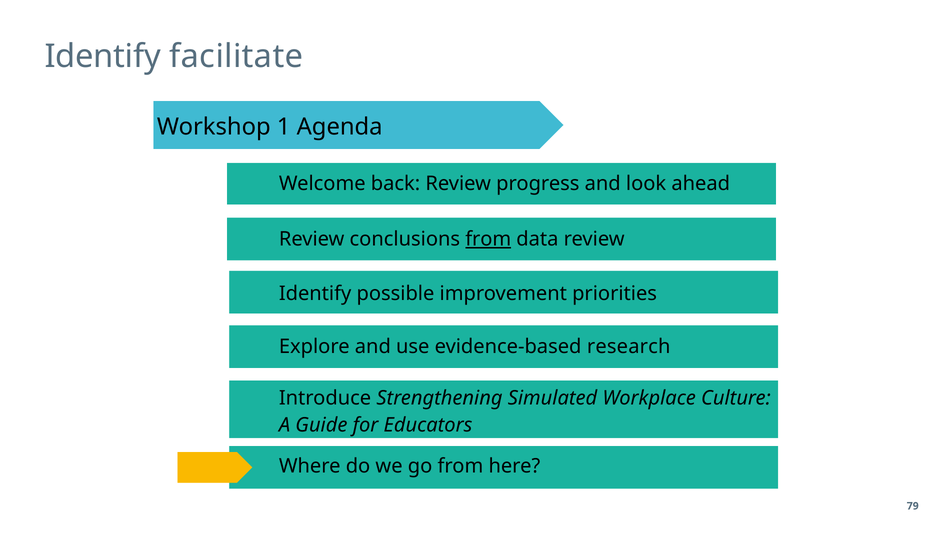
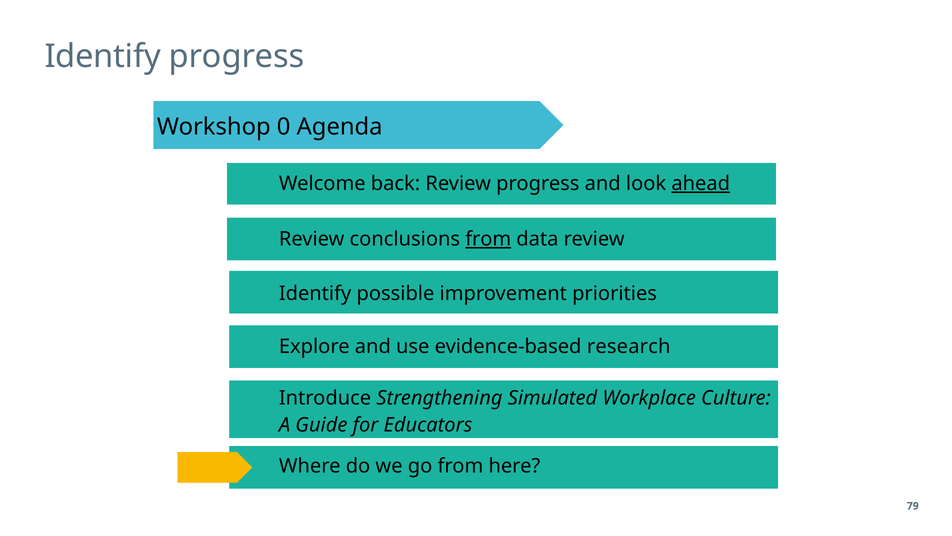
Identify facilitate: facilitate -> progress (236, 57)
1: 1 -> 0 (284, 127)
ahead underline: none -> present (701, 183)
